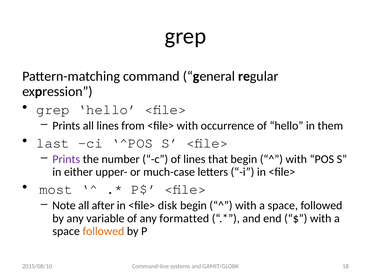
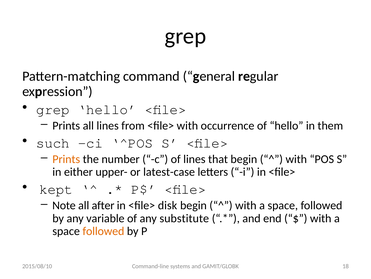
last: last -> such (53, 143)
Prints colour: purple -> orange (66, 159)
much-case: much-case -> latest-case (169, 172)
most: most -> kept (56, 189)
formatted: formatted -> substitute (184, 218)
